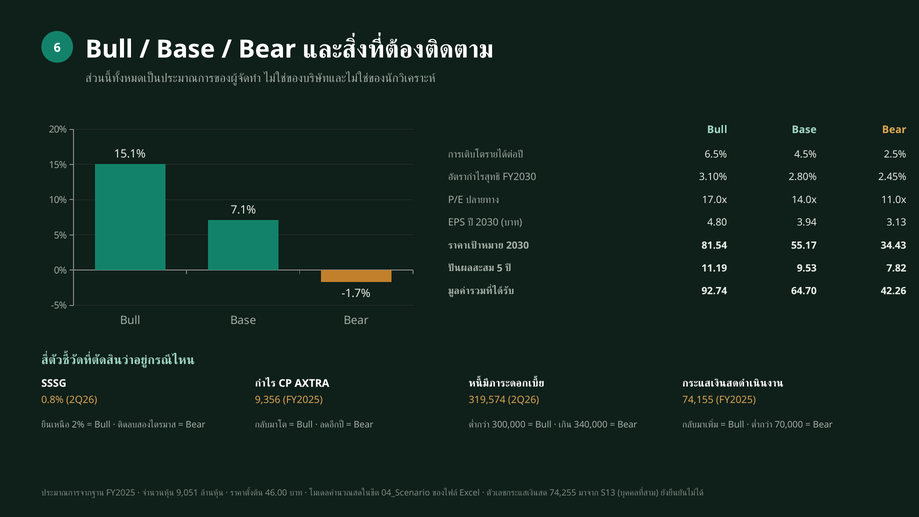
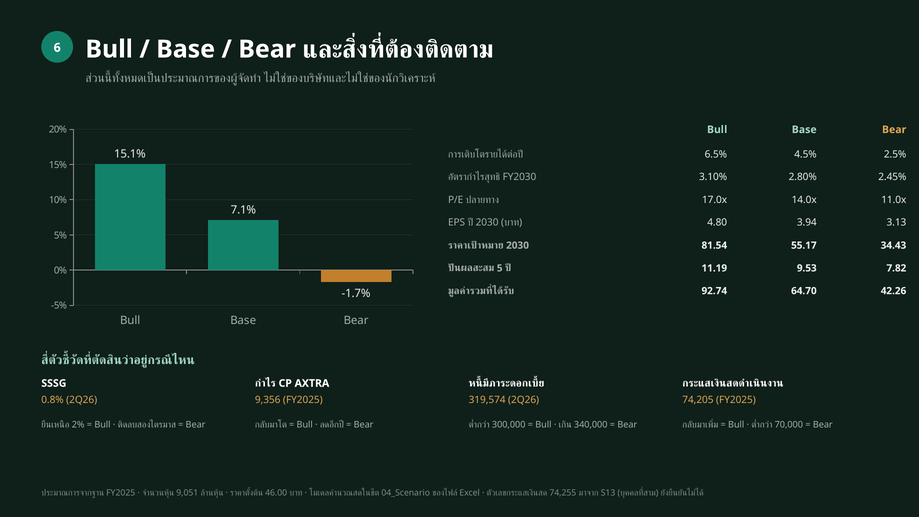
74,155: 74,155 -> 74,205 (698, 400)
